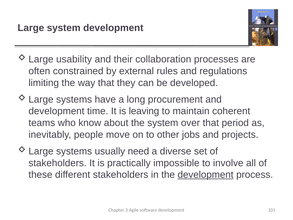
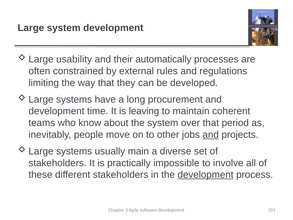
collaboration: collaboration -> automatically (163, 59)
and underline: none -> present (211, 134)
need: need -> main (138, 151)
